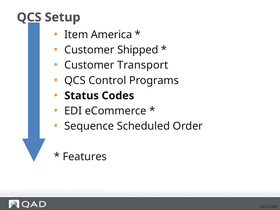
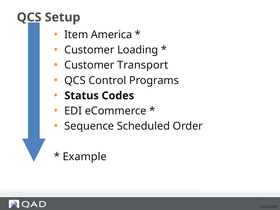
Shipped: Shipped -> Loading (138, 50)
Features: Features -> Example (85, 157)
